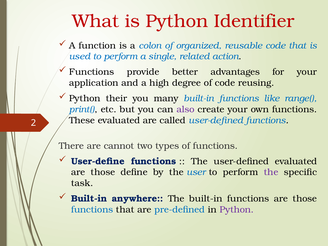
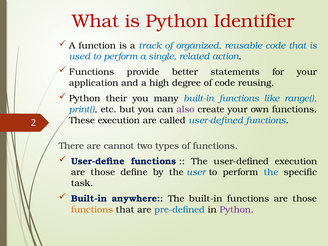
colon: colon -> track (150, 46)
advantages: advantages -> statements (235, 72)
These evaluated: evaluated -> execution (119, 120)
user-defined evaluated: evaluated -> execution (296, 161)
the colour: purple -> blue (271, 172)
functions colour: blue -> orange (92, 210)
